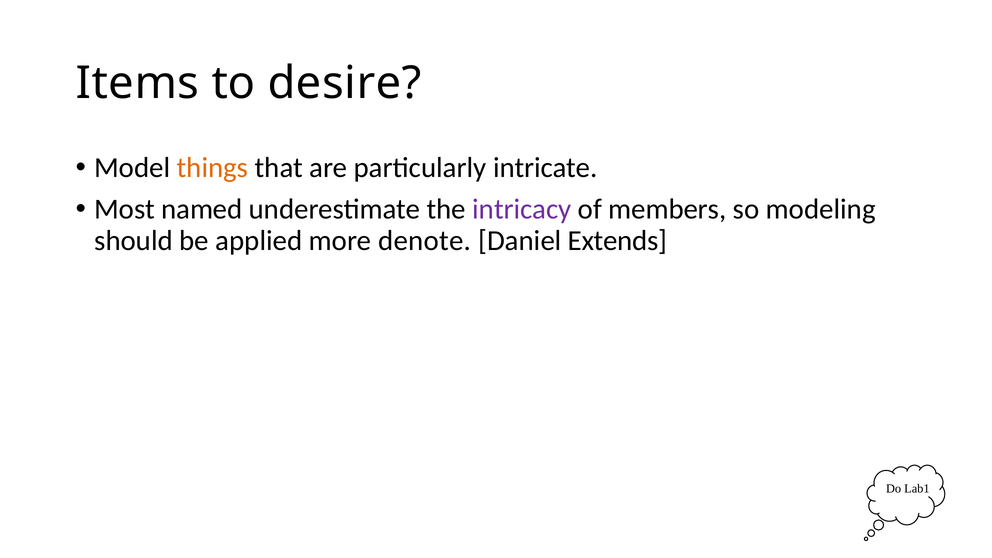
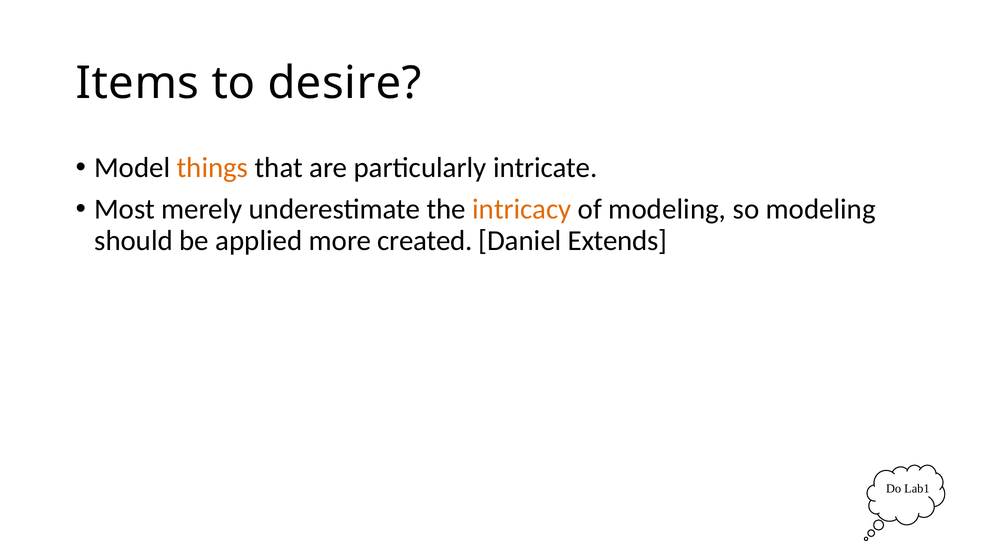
named: named -> merely (202, 209)
intricacy colour: purple -> orange (522, 209)
of members: members -> modeling (667, 209)
denote: denote -> created (425, 241)
